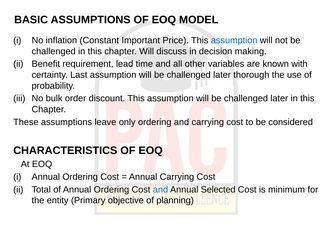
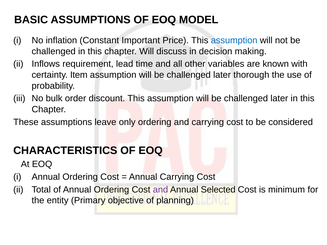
Benefit: Benefit -> Inflows (46, 64)
Last: Last -> Item (79, 75)
and colour: blue -> purple (160, 190)
